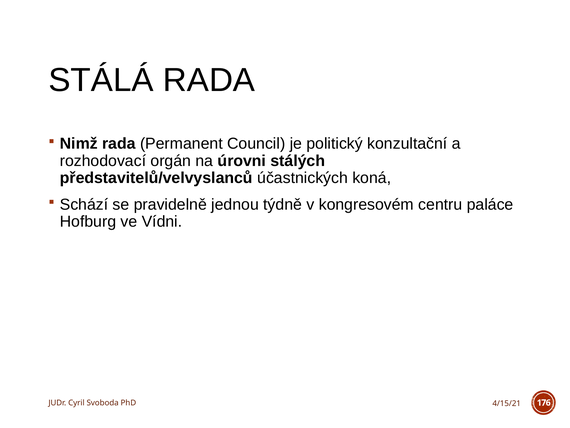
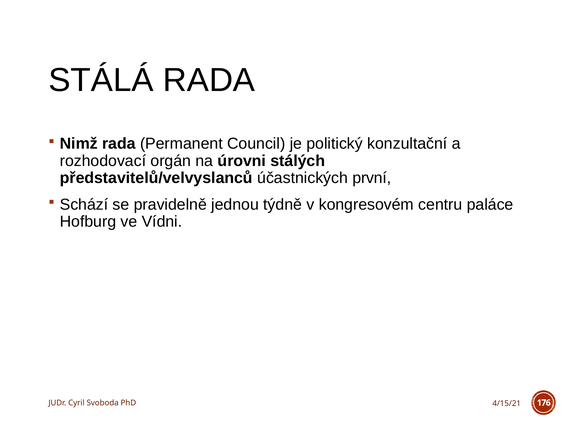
koná: koná -> první (372, 178)
